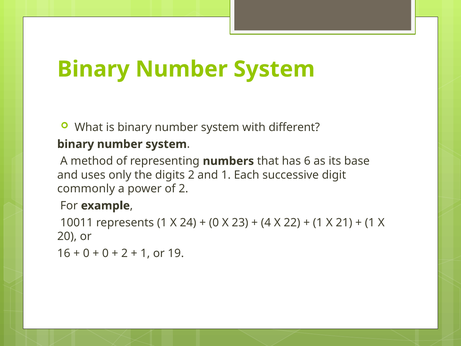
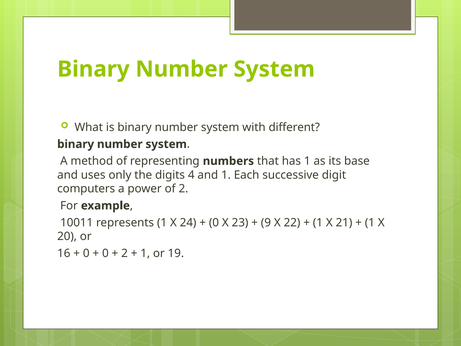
has 6: 6 -> 1 (307, 161)
digits 2: 2 -> 4 (191, 175)
commonly: commonly -> computers (86, 189)
4: 4 -> 9 (266, 222)
